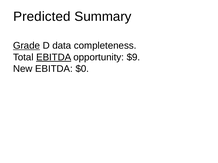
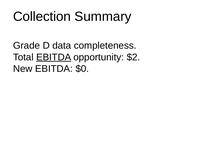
Predicted: Predicted -> Collection (42, 17)
Grade underline: present -> none (27, 46)
$9: $9 -> $2 (133, 57)
